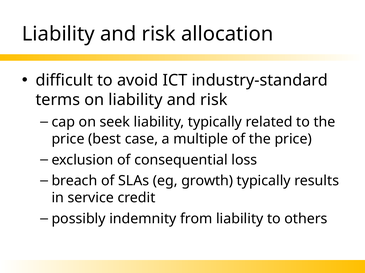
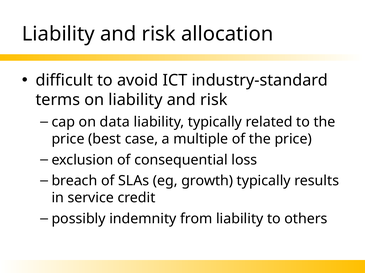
seek: seek -> data (115, 122)
